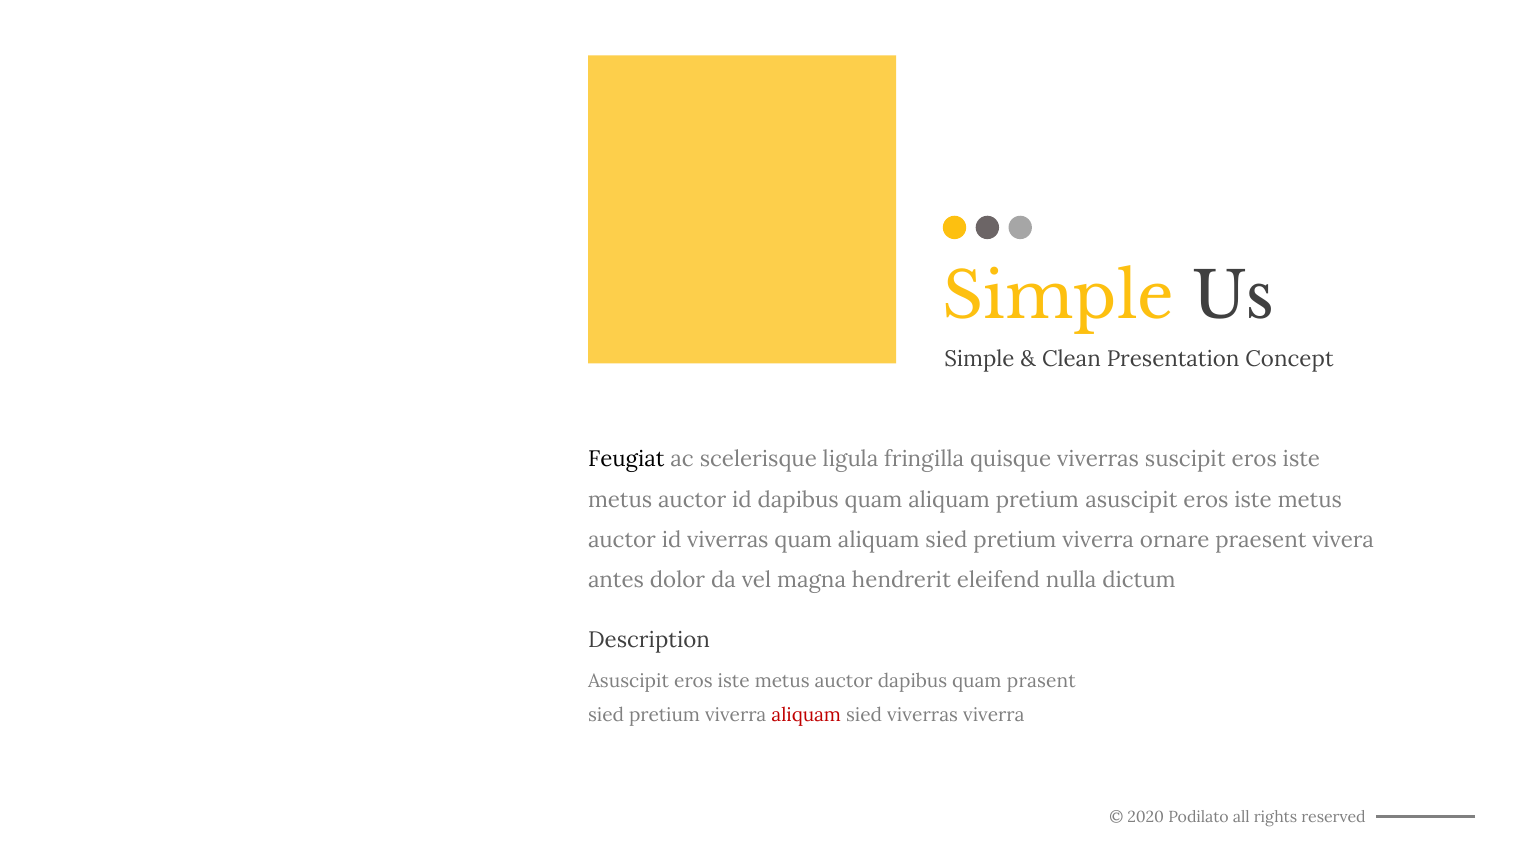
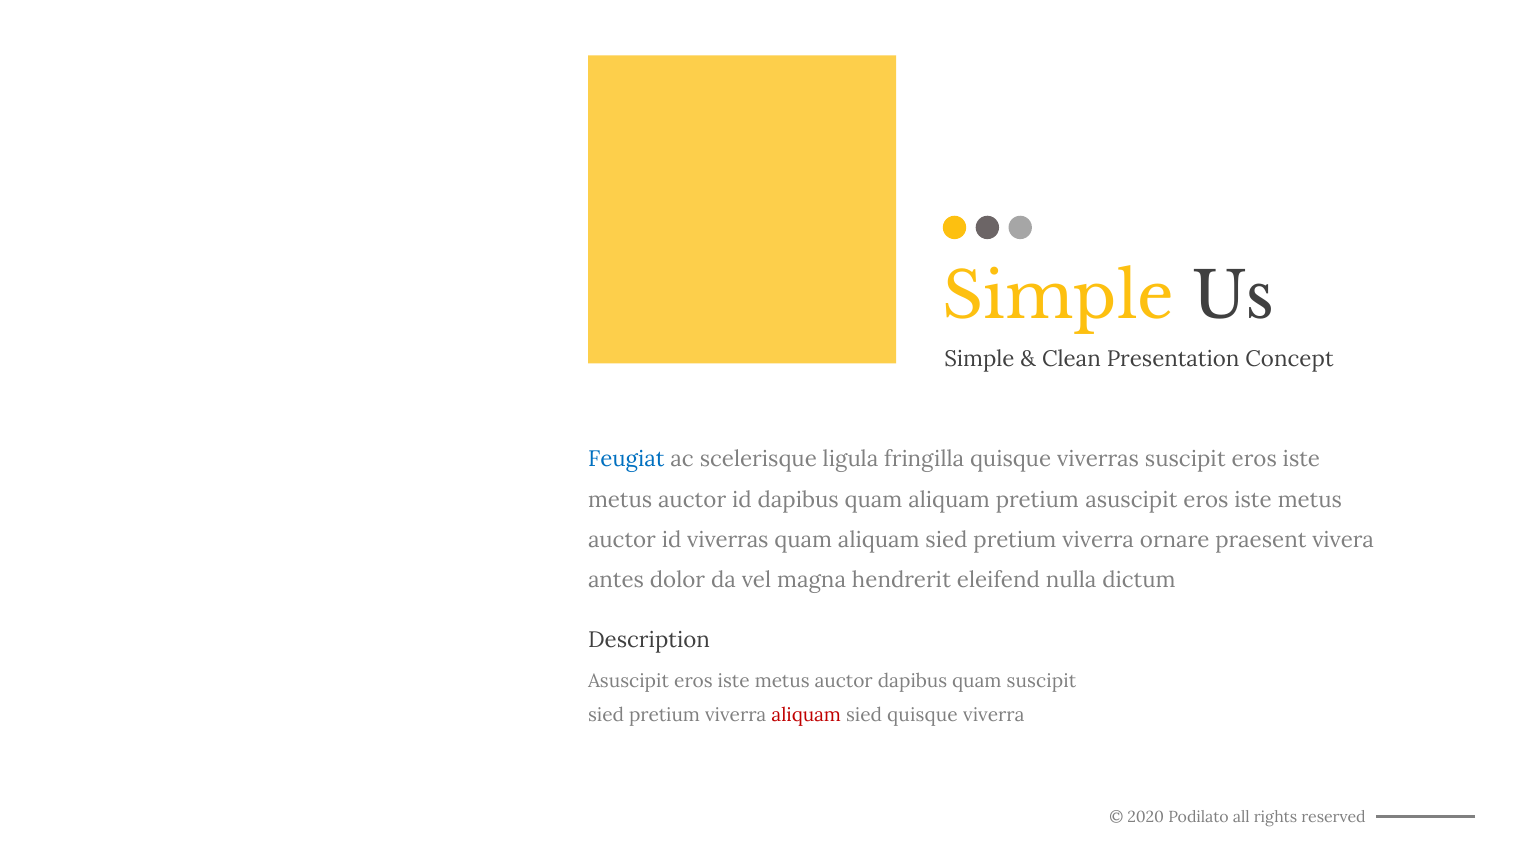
Feugiat colour: black -> blue (626, 460)
quam prasent: prasent -> suscipit (1041, 681)
sied viverras: viverras -> quisque (923, 715)
